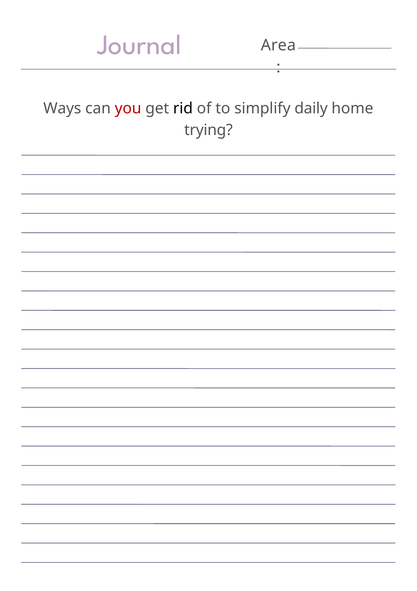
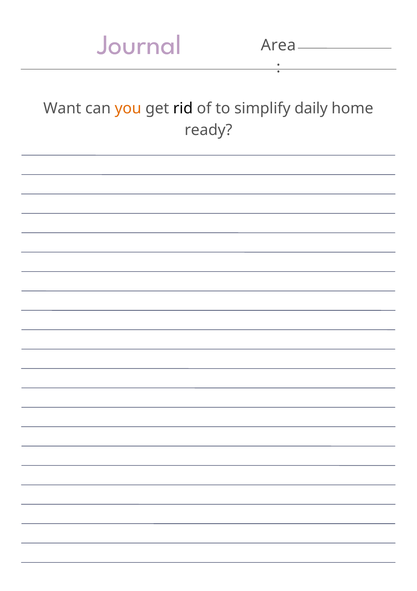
Ways: Ways -> Want (62, 108)
you colour: red -> orange (128, 108)
trying: trying -> ready (208, 130)
